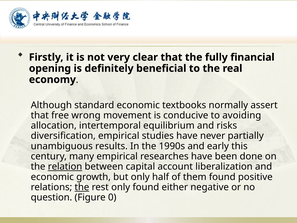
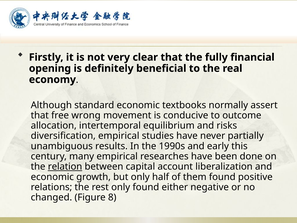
avoiding: avoiding -> outcome (242, 115)
the underline: present -> none (82, 187)
question: question -> changed (51, 197)
0: 0 -> 8 (112, 197)
